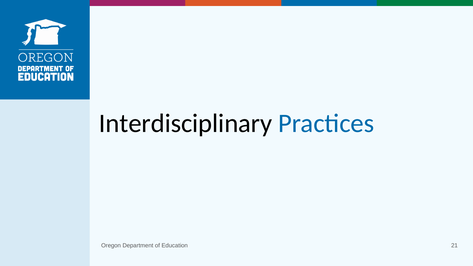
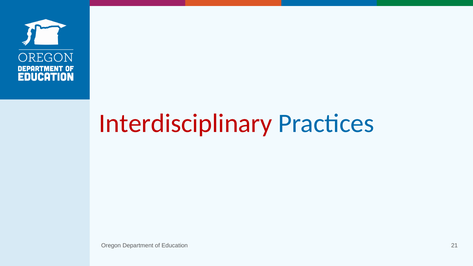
Interdisciplinary colour: black -> red (186, 123)
